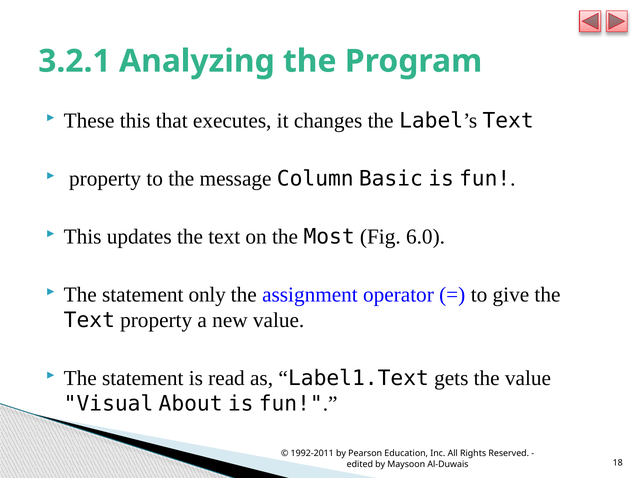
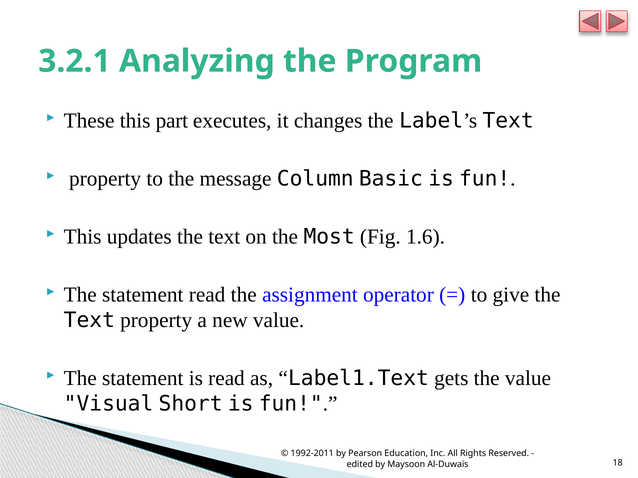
that: that -> part (172, 121)
6.0: 6.0 -> 1.6 (426, 237)
statement only: only -> read (207, 295)
About: About -> Short (191, 404)
